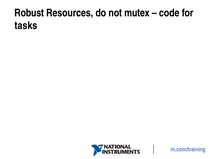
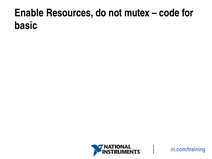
Robust: Robust -> Enable (29, 13)
tasks: tasks -> basic (26, 26)
